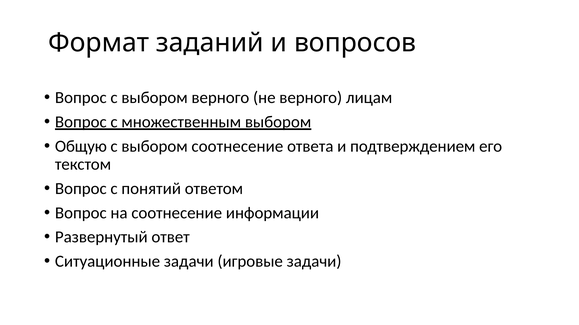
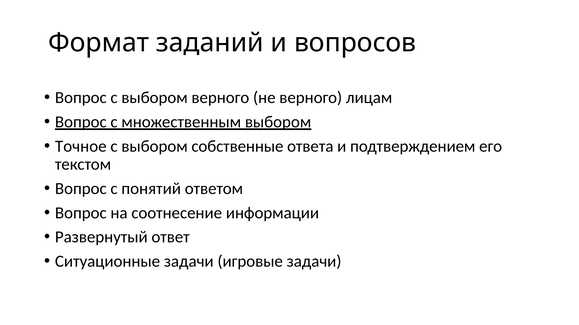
Общую: Общую -> Точное (81, 146)
выбором соотнесение: соотнесение -> собственные (237, 146)
